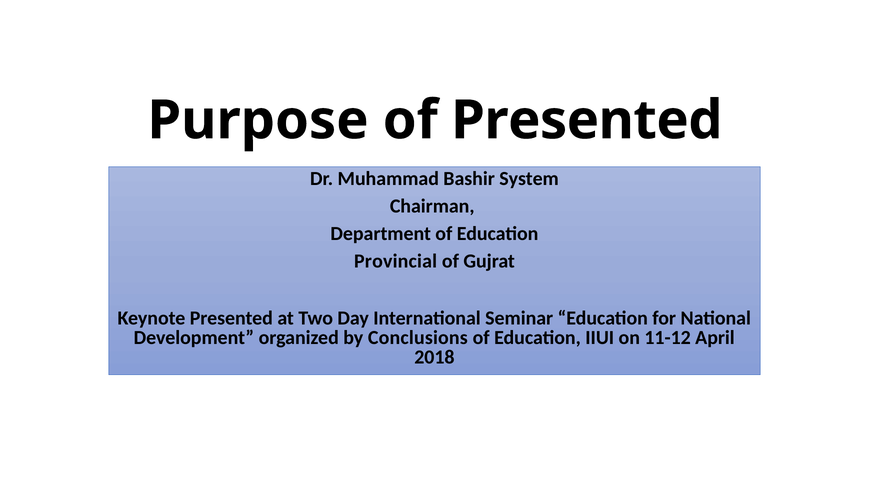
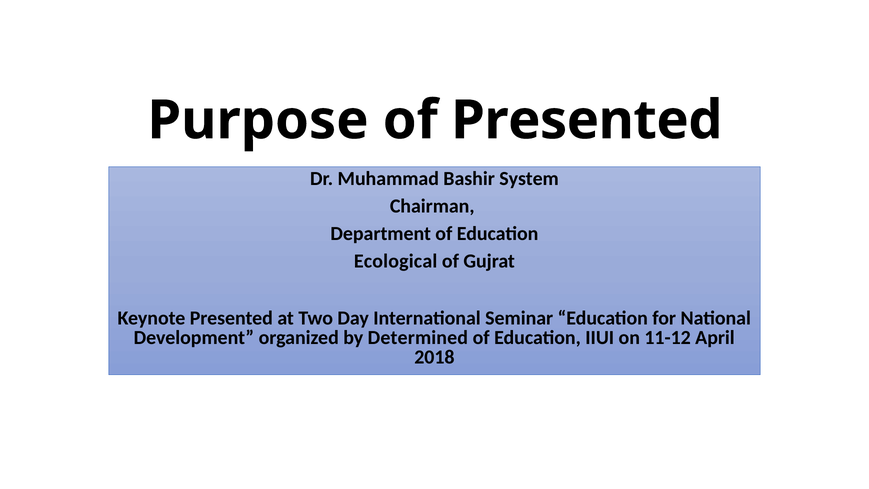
Provincial: Provincial -> Ecological (396, 261)
Conclusions: Conclusions -> Determined (418, 337)
